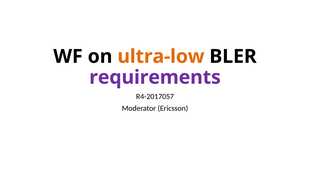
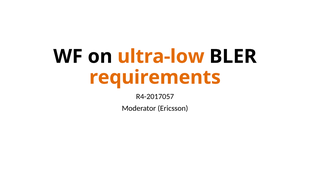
requirements colour: purple -> orange (155, 77)
